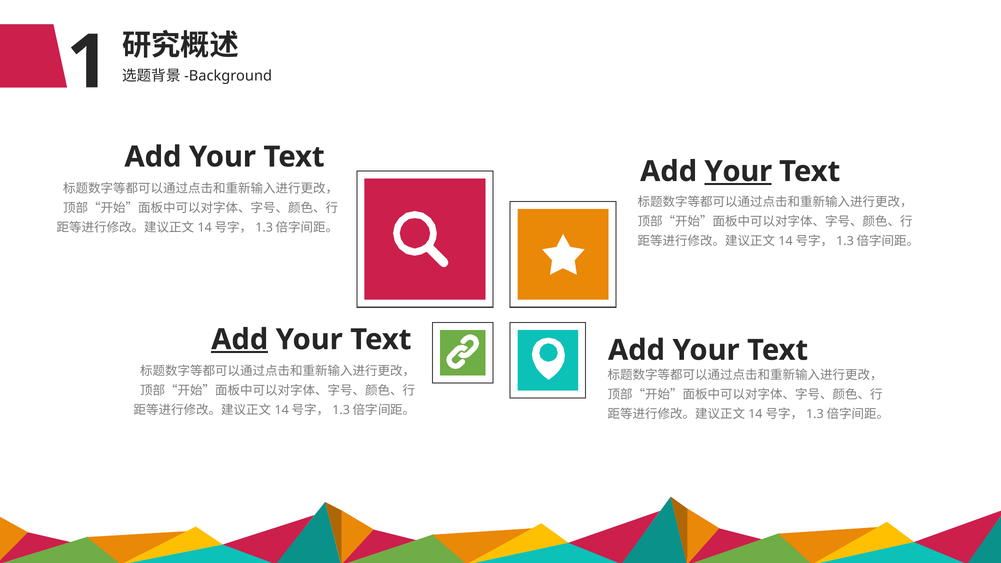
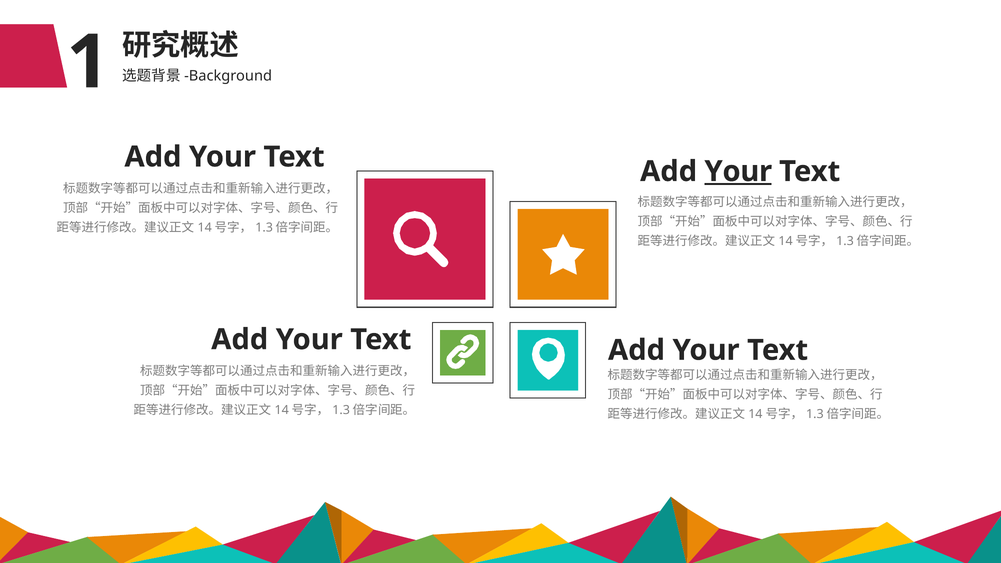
Add underline: present -> none (240, 340)
